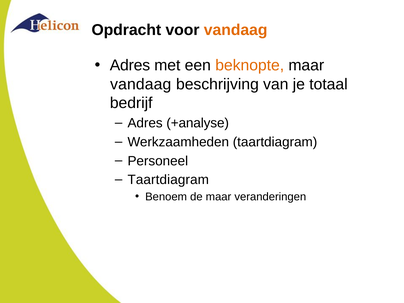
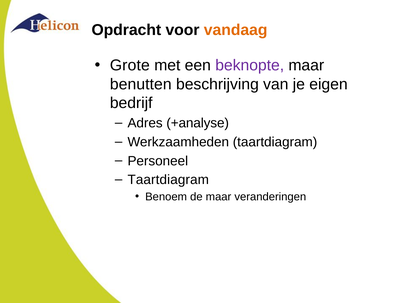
Adres: Adres -> Grote (130, 65)
beknopte colour: orange -> purple (250, 65)
vandaag: vandaag -> benutten (141, 84)
totaal: totaal -> eigen (328, 84)
